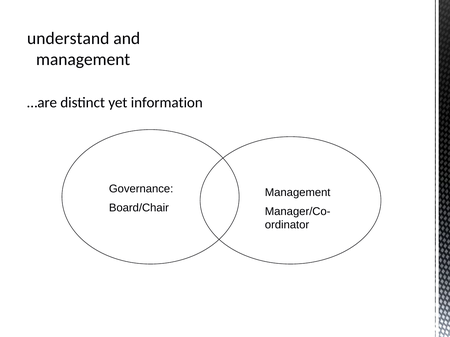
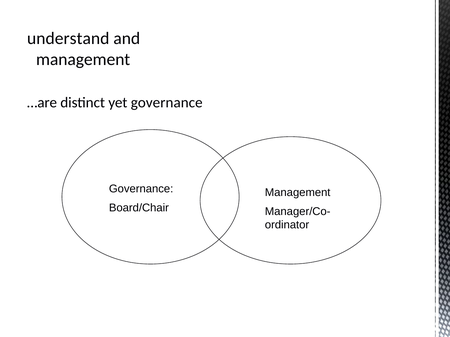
yet information: information -> governance (167, 103)
